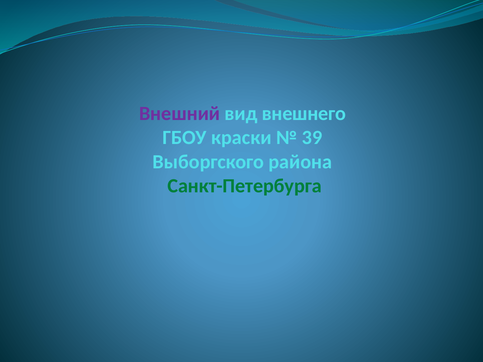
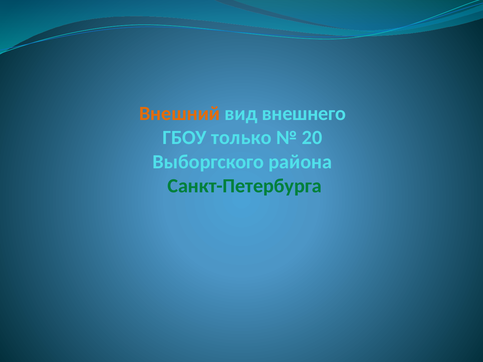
Внешний colour: purple -> orange (180, 114)
краски: краски -> только (241, 138)
39: 39 -> 20 (312, 138)
